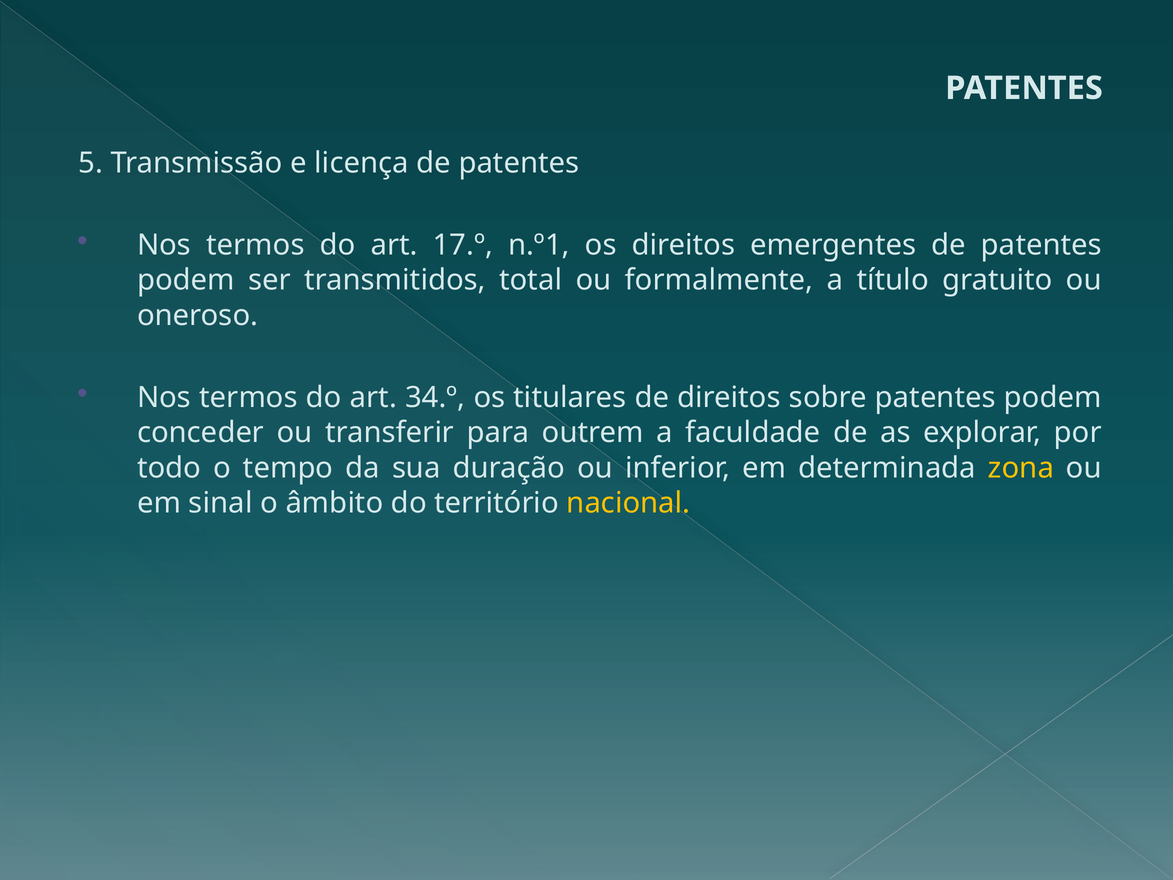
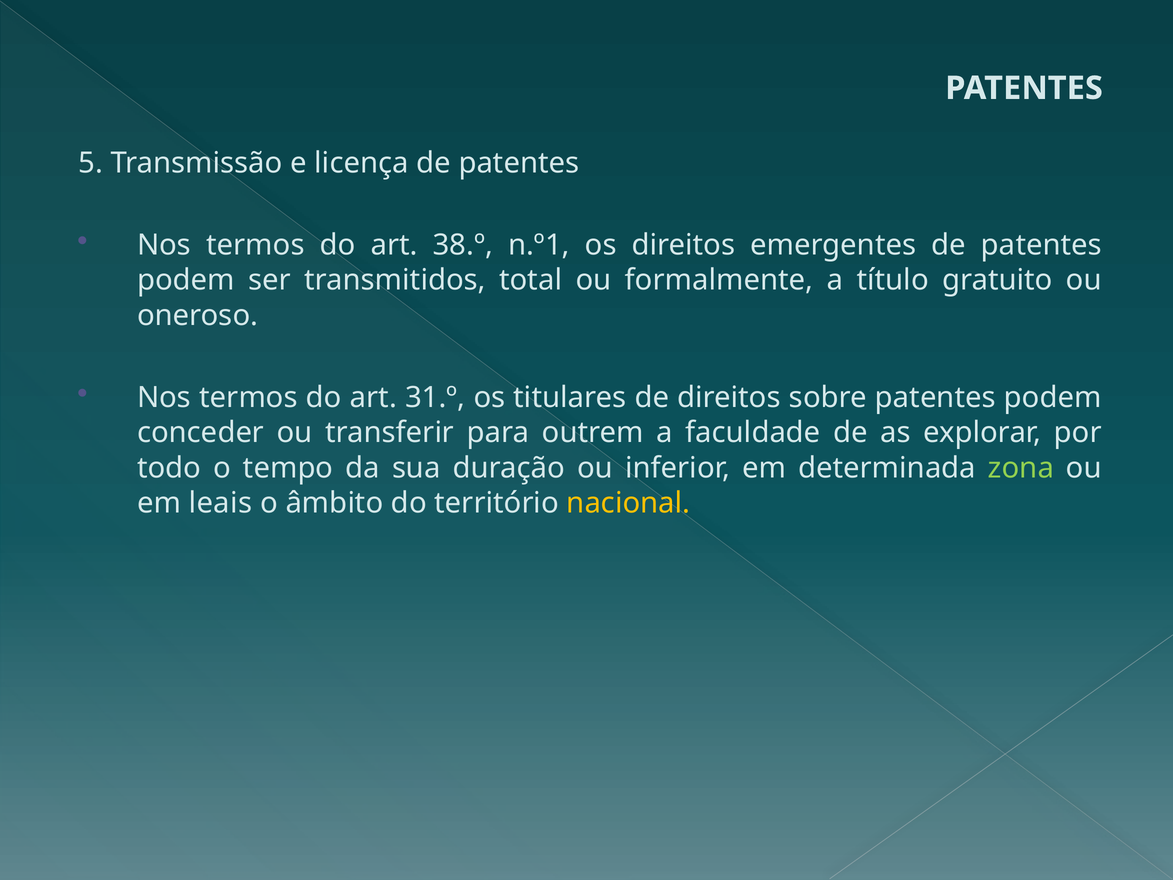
17.º: 17.º -> 38.º (463, 245)
34.º: 34.º -> 31.º (435, 398)
zona colour: yellow -> light green (1021, 468)
sinal: sinal -> leais (220, 503)
